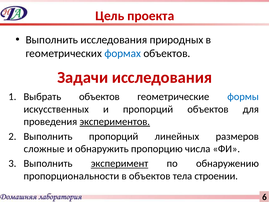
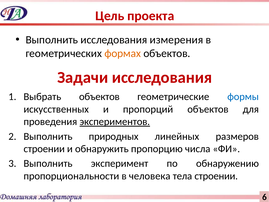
природных: природных -> измерения (176, 40)
формах colour: blue -> orange (123, 53)
Выполнить пропорций: пропорций -> природных (114, 136)
сложные: сложные -> строении (44, 149)
эксперимент underline: present -> none (120, 163)
в объектов: объектов -> человека (150, 176)
